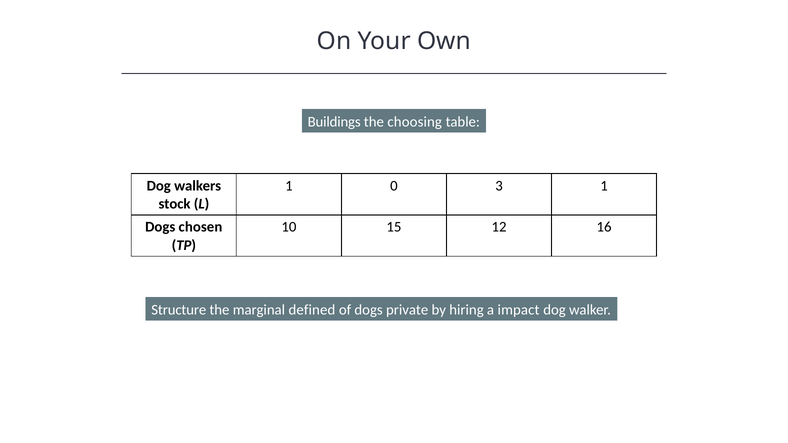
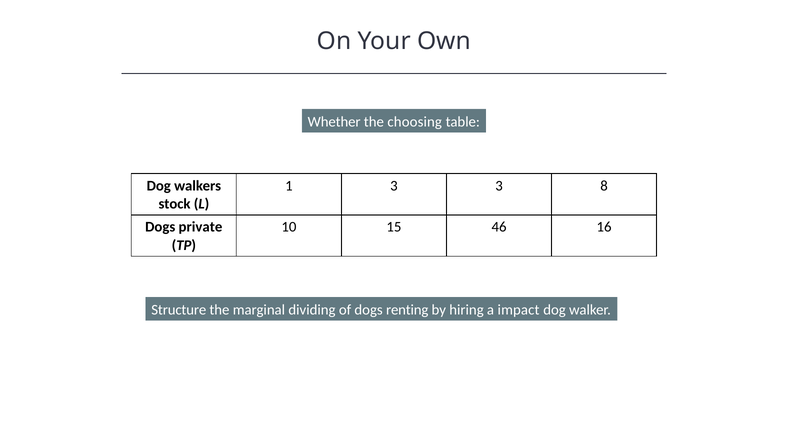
Buildings: Buildings -> Whether (334, 122)
1 0: 0 -> 3 (394, 186)
3 1: 1 -> 8 (604, 186)
chosen: chosen -> private (200, 227)
12: 12 -> 46 (499, 227)
defined: defined -> dividing (312, 310)
private: private -> renting (407, 310)
